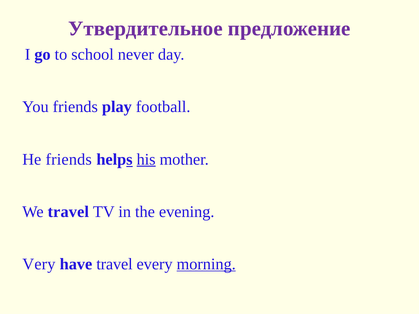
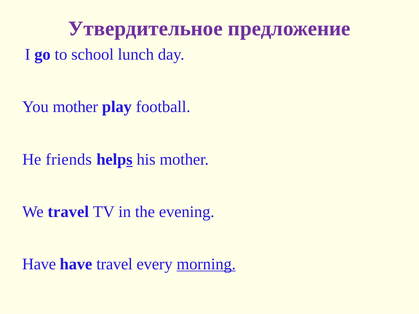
never: never -> lunch (136, 55)
You friends: friends -> mother (75, 107)
his underline: present -> none (146, 159)
Very: Very -> Have (39, 264)
